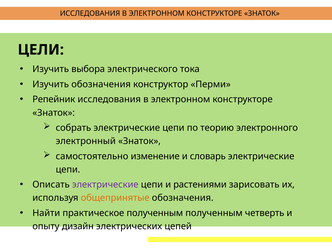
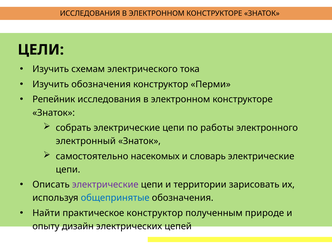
выбора: выбора -> схемам (88, 69)
теорию: теорию -> работы (217, 128)
изменение: изменение -> насекомых (155, 156)
растениями: растениями -> территории (200, 185)
общепринятые colour: orange -> blue (115, 198)
практическое полученным: полученным -> конструктор (155, 213)
четверть: четверть -> природе (265, 213)
